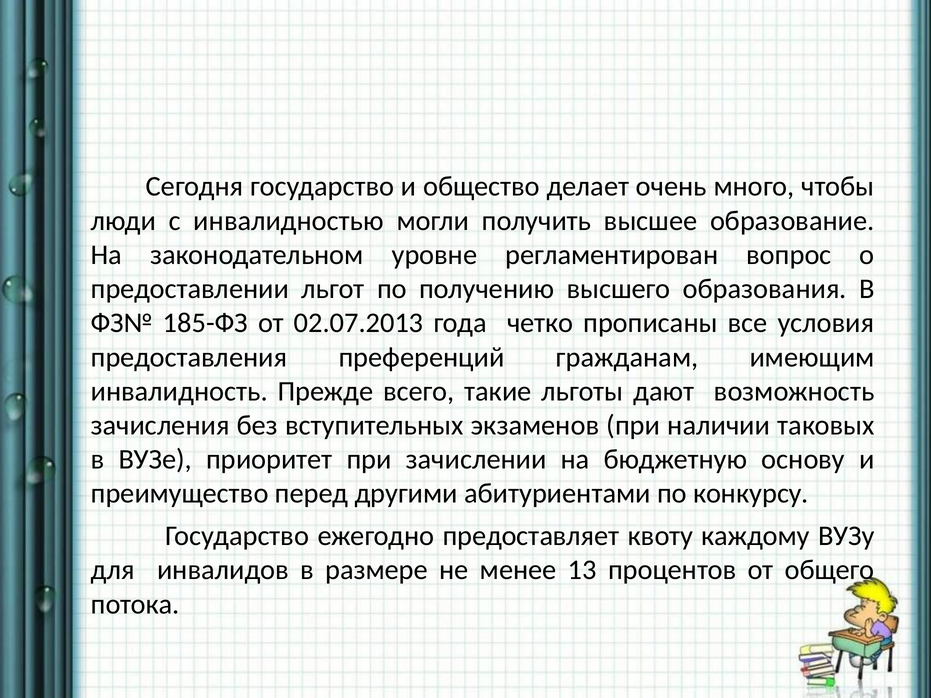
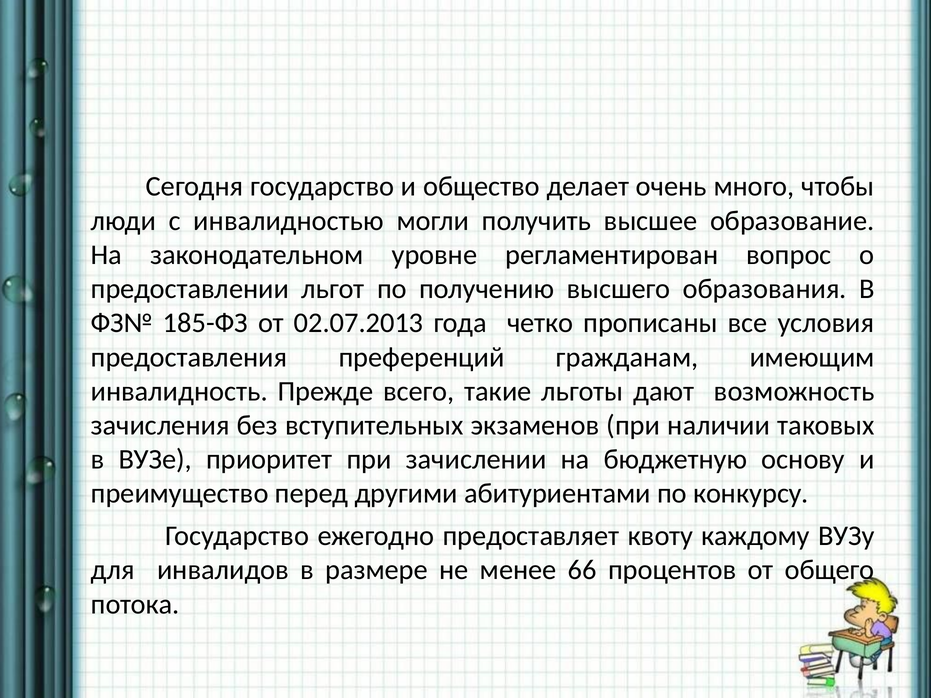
13: 13 -> 66 (582, 570)
